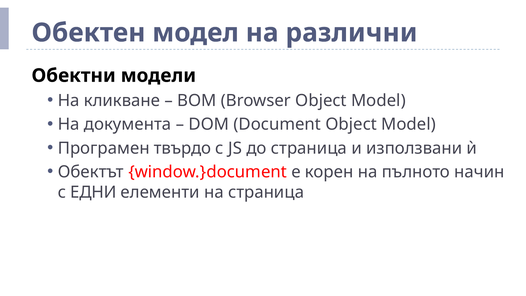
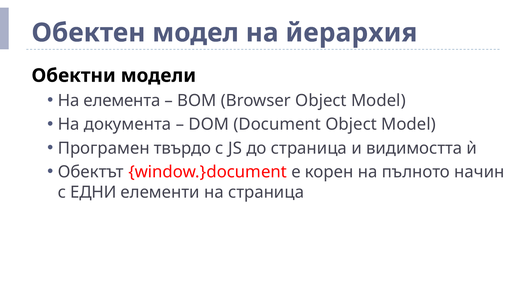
различни: различни -> йерархия (351, 33)
кликване: кликване -> елемента (122, 101)
използвани: използвани -> видимостта (414, 148)
